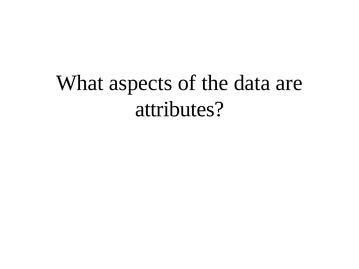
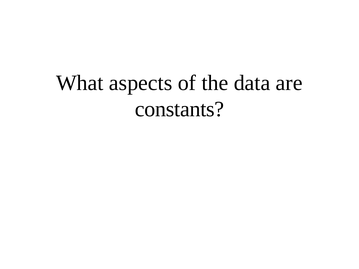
attributes: attributes -> constants (180, 109)
